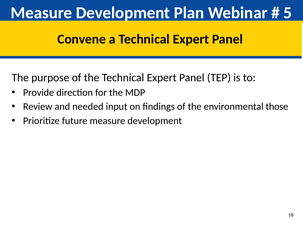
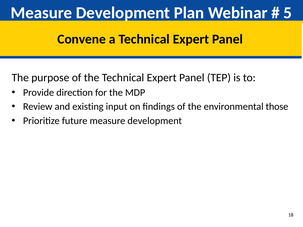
needed: needed -> existing (88, 107)
